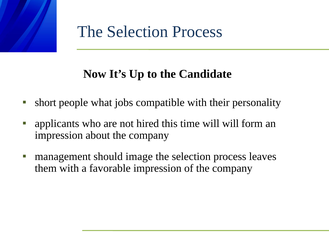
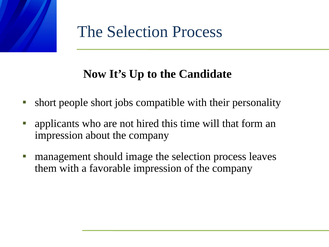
people what: what -> short (101, 102)
will will: will -> that (230, 123)
